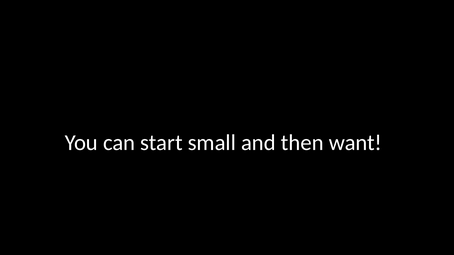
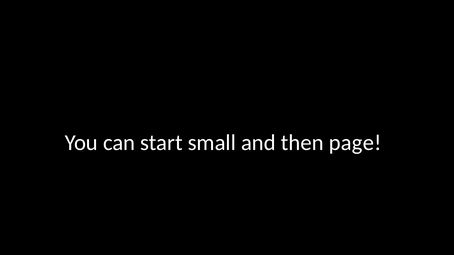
want: want -> page (355, 143)
